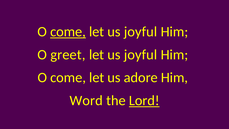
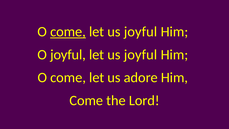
O greet: greet -> joyful (68, 55)
Word: Word -> Come (86, 100)
Lord underline: present -> none (144, 100)
